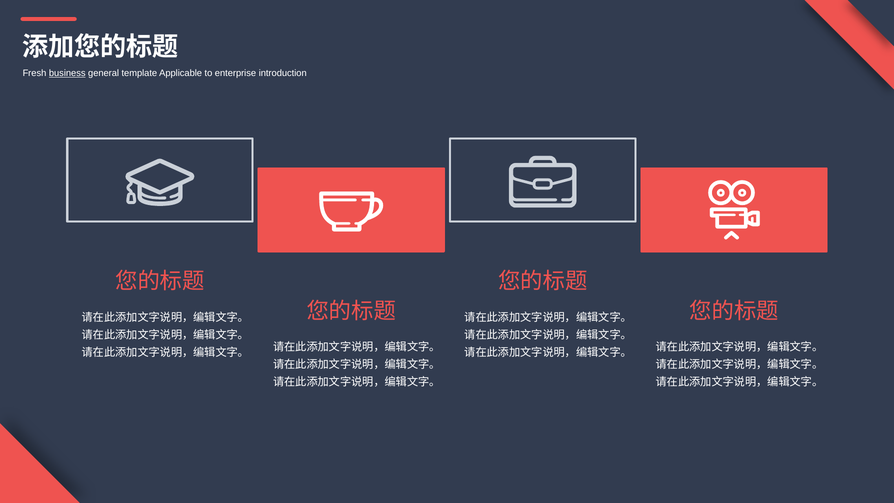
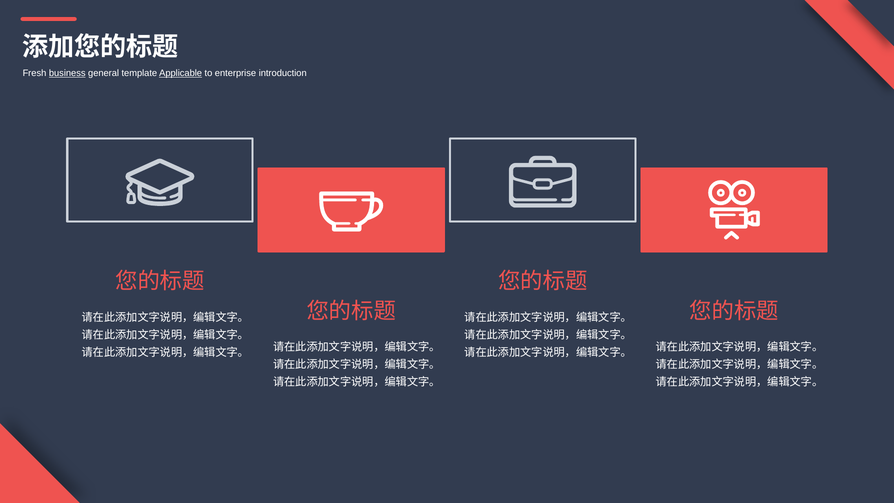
Applicable underline: none -> present (181, 73)
